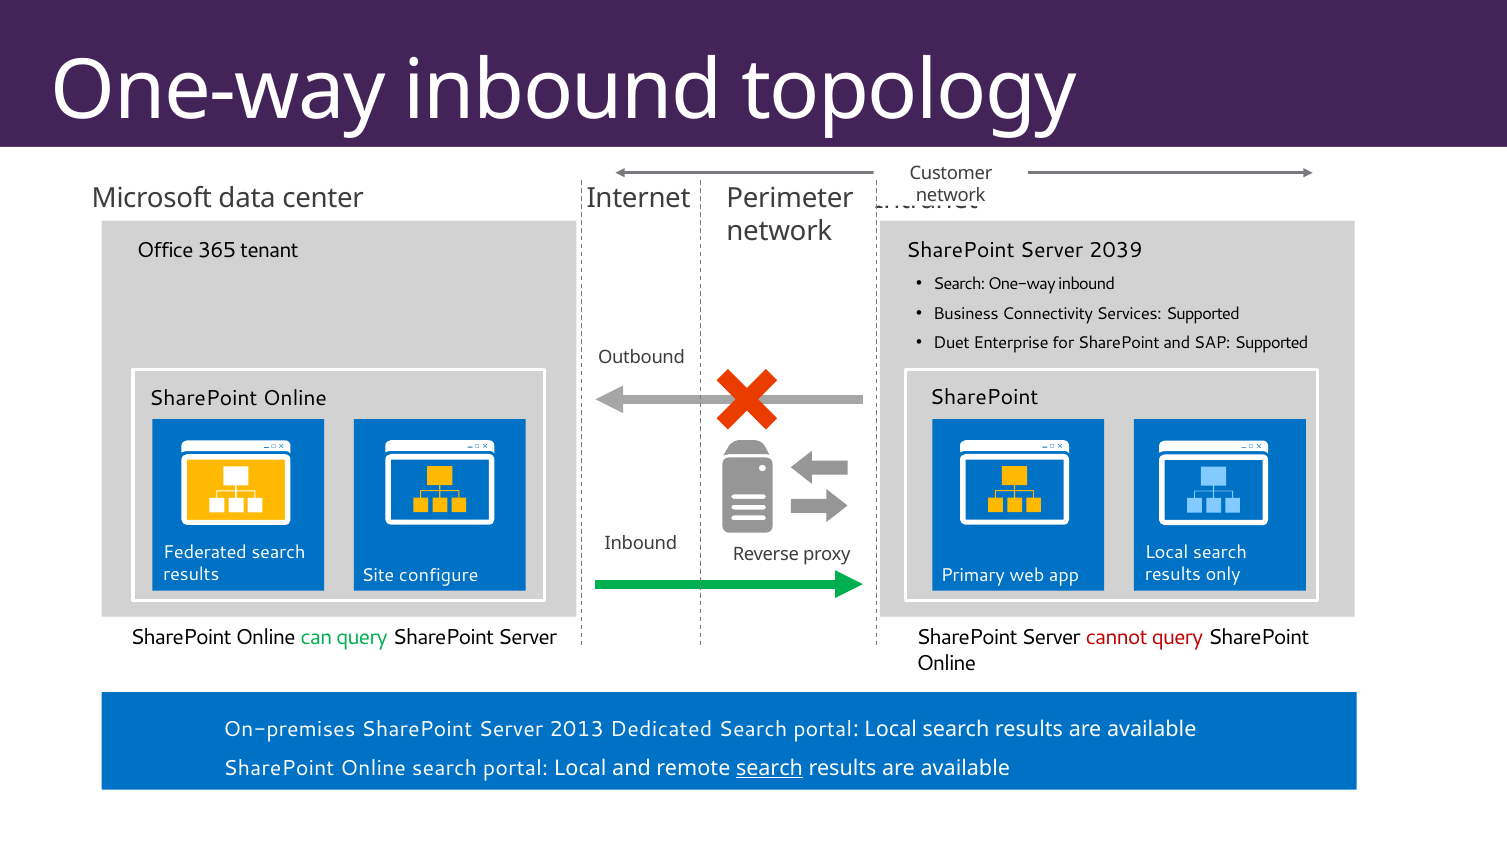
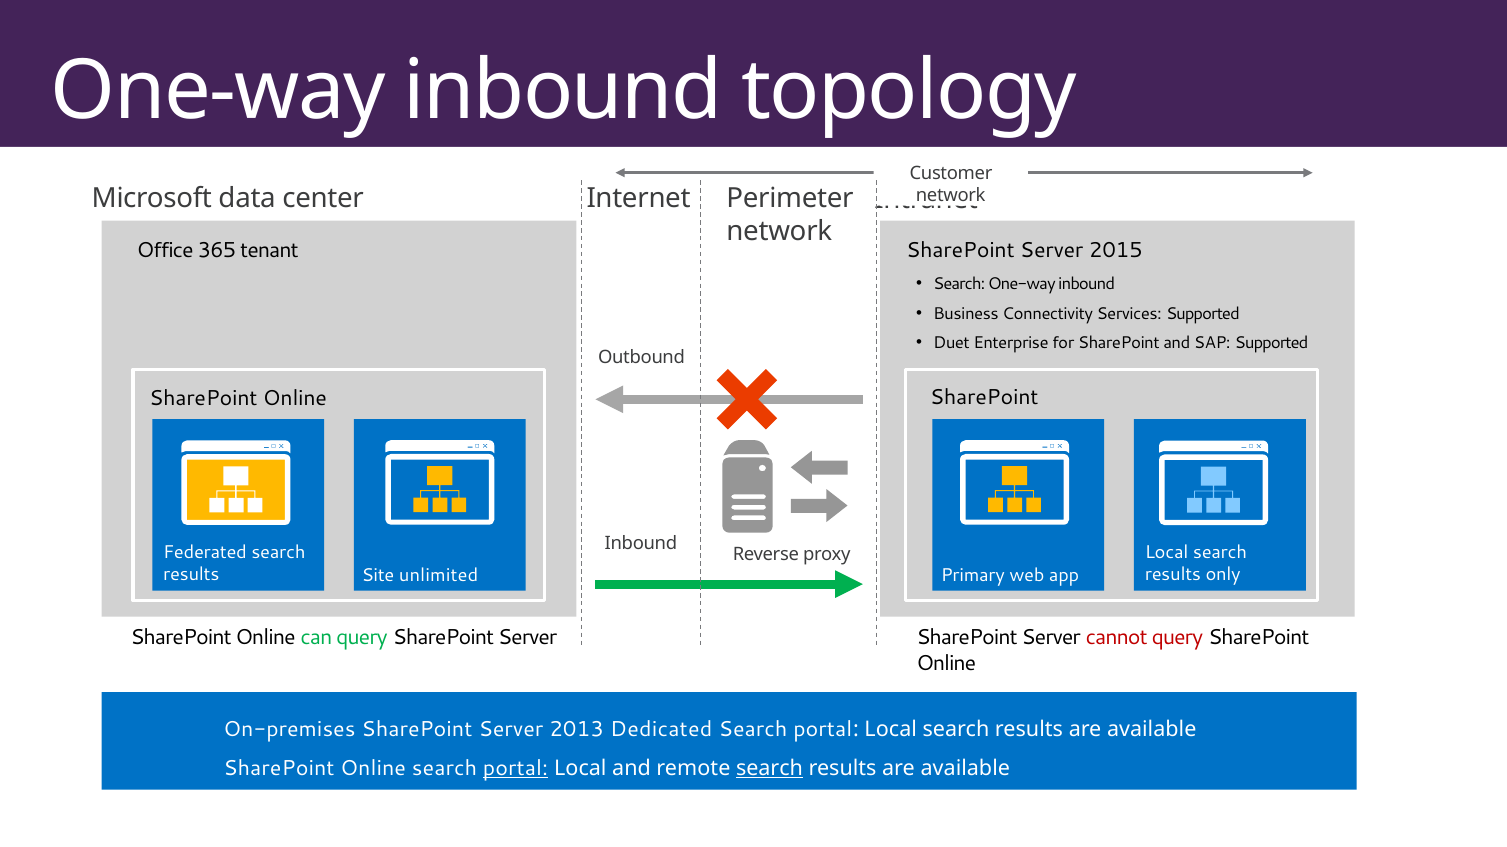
2039: 2039 -> 2015 (1116, 250)
configure: configure -> unlimited (439, 575)
portal underline: none -> present (515, 769)
